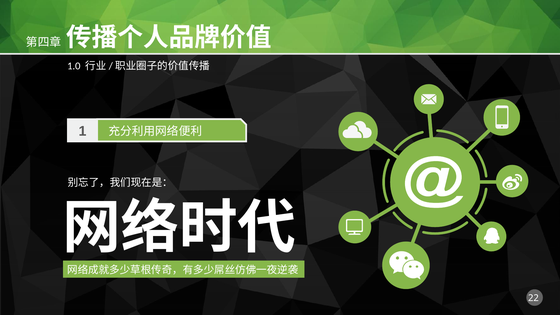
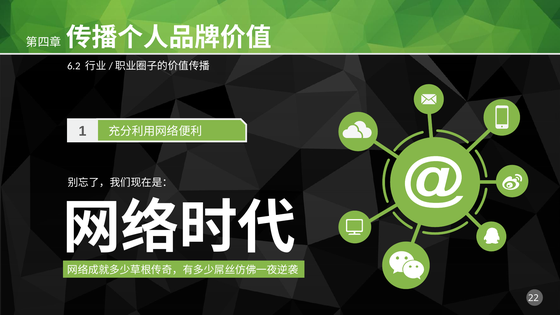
1.0: 1.0 -> 6.2 (74, 66)
